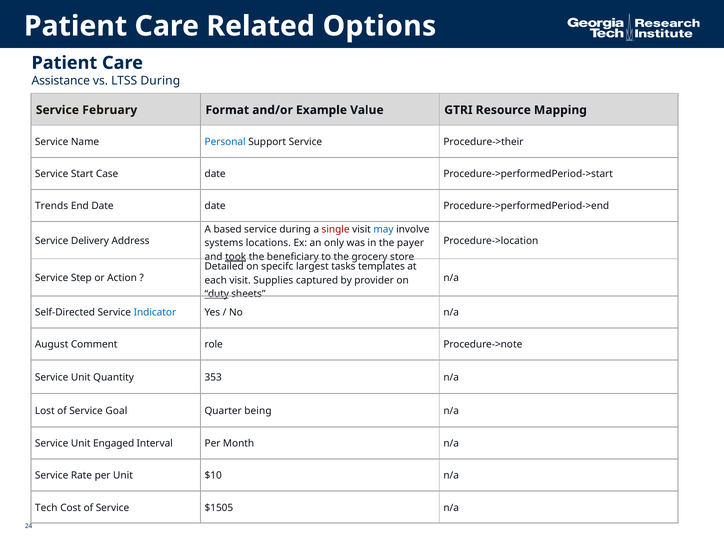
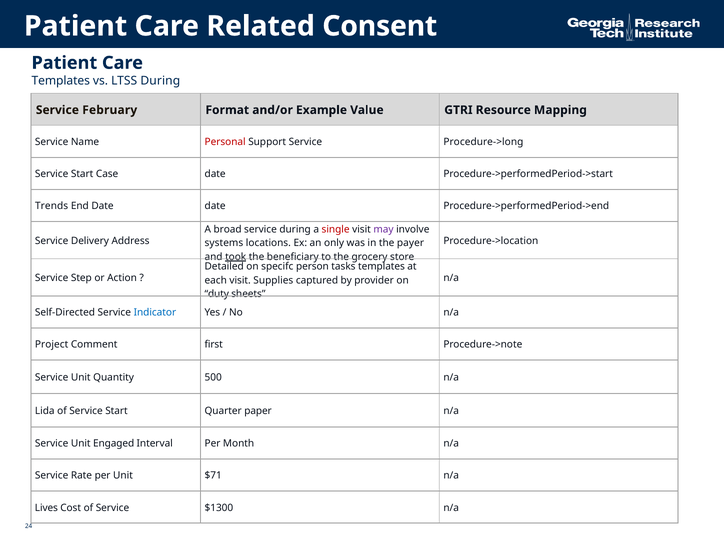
Options: Options -> Consent (380, 26)
Assistance: Assistance -> Templates (61, 81)
Personal colour: blue -> red (225, 142)
Procedure->their: Procedure->their -> Procedure->long (483, 142)
based: based -> broad (228, 229)
may colour: blue -> purple (384, 229)
largest: largest -> person (312, 267)
duty underline: present -> none (217, 294)
August: August -> Project (52, 345)
role: role -> first (214, 345)
353: 353 -> 500 (213, 377)
Lost: Lost -> Lida (45, 411)
of Service Goal: Goal -> Start (116, 411)
being: being -> paper (258, 411)
$10: $10 -> $71 (213, 476)
Tech: Tech -> Lives (46, 508)
$1505: $1505 -> $1300 (219, 508)
